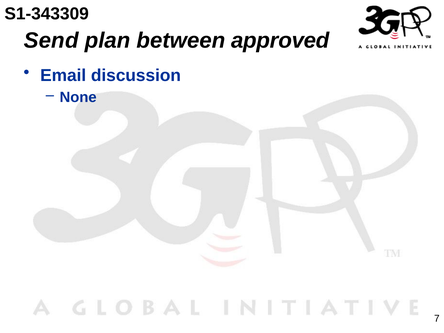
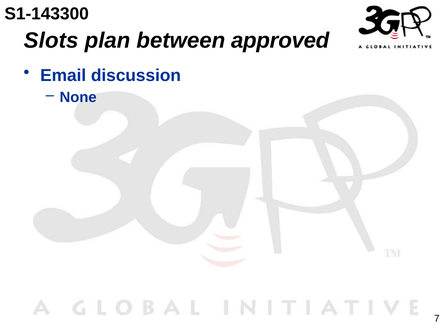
S1-343309: S1-343309 -> S1-143300 (47, 14)
Send: Send -> Slots (51, 41)
